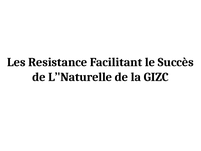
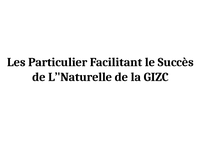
Resistance: Resistance -> Particulier (58, 62)
